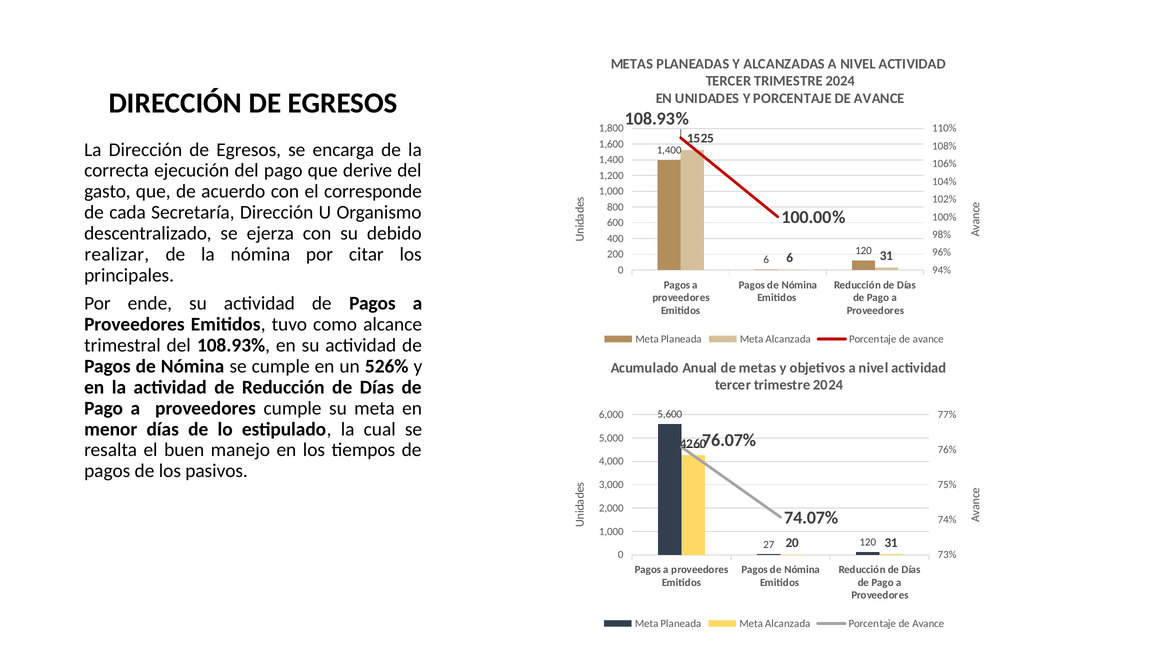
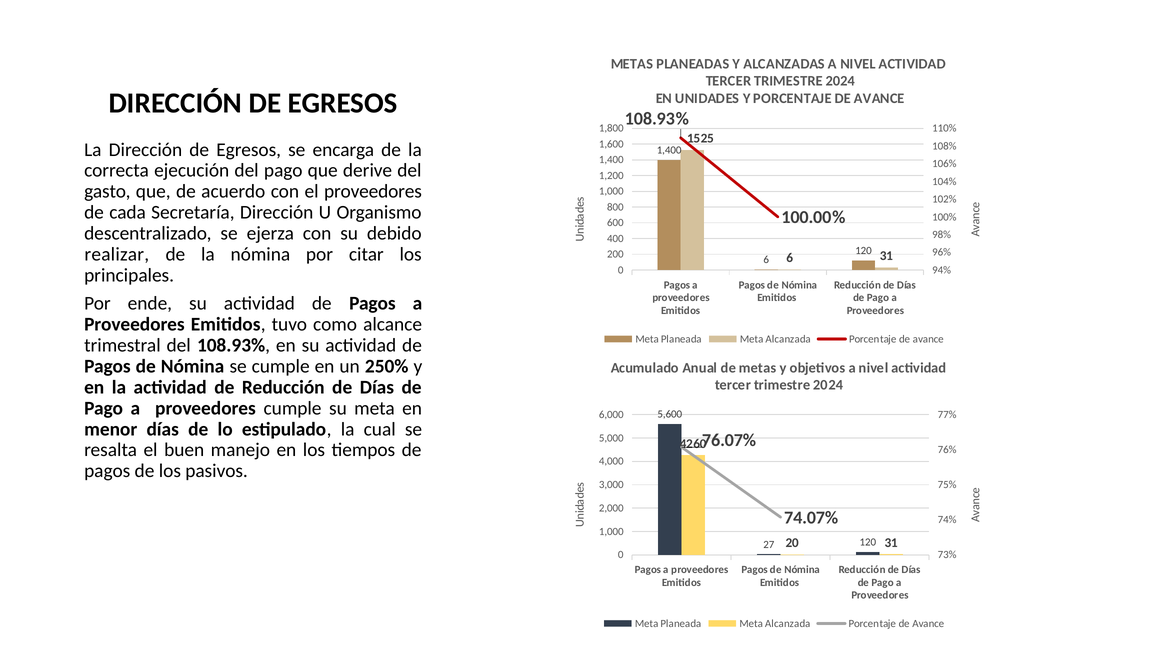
el corresponde: corresponde -> proveedores (373, 191)
526%: 526% -> 250% (387, 366)
